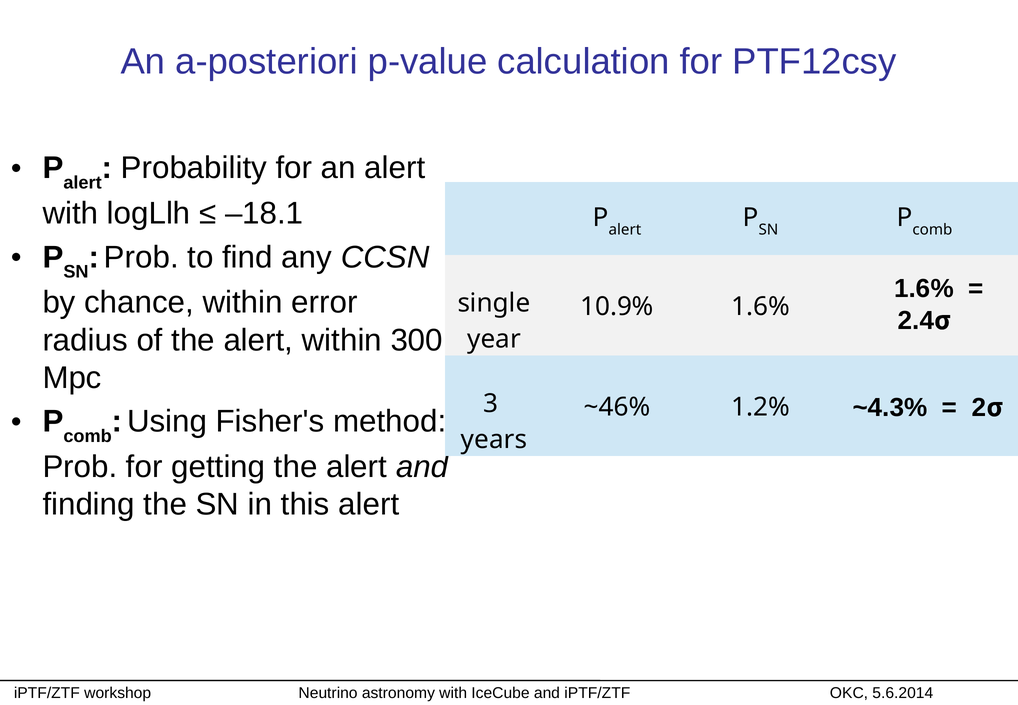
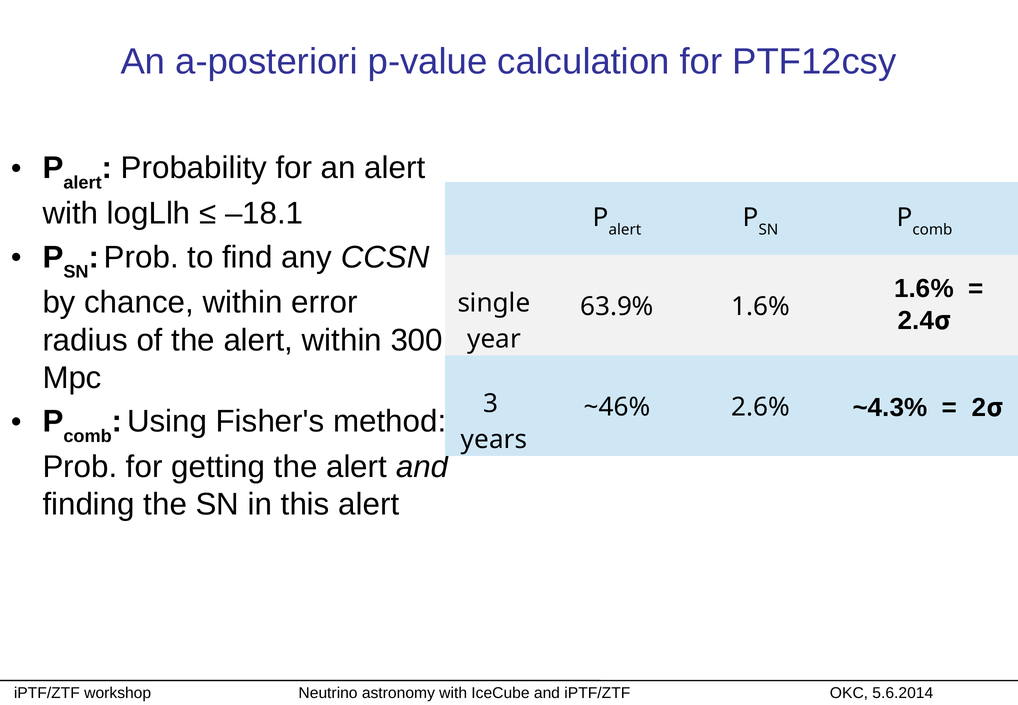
10.9%: 10.9% -> 63.9% (617, 307)
1.2%: 1.2% -> 2.6% (760, 407)
